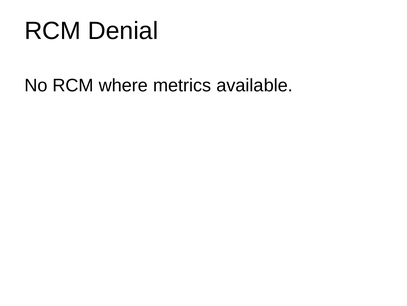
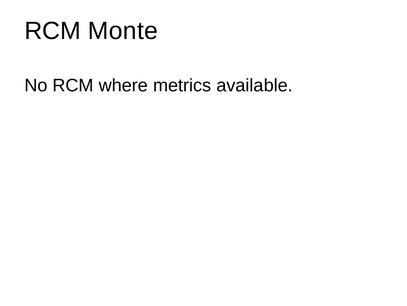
Denial: Denial -> Monte (123, 31)
